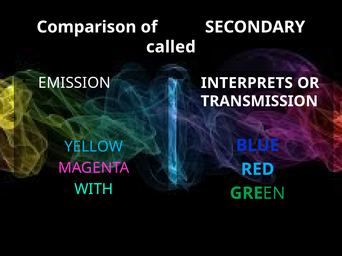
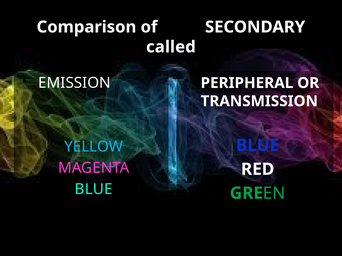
INTERPRETS: INTERPRETS -> PERIPHERAL (247, 83)
RED colour: light blue -> white (258, 170)
WITH: WITH -> BLUE (94, 190)
